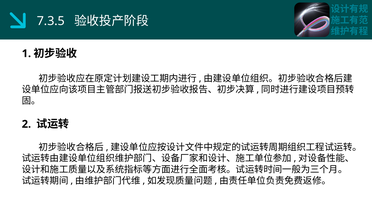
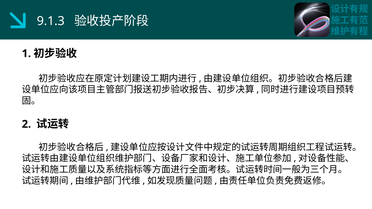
7.3.5: 7.3.5 -> 9.1.3 (51, 21)
